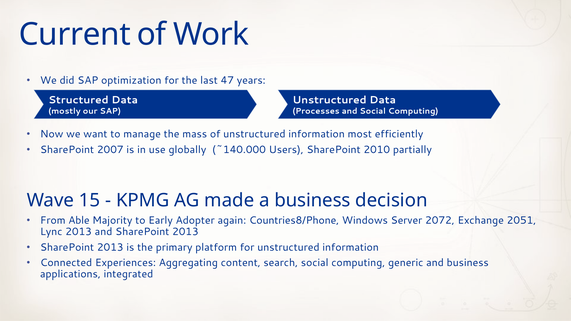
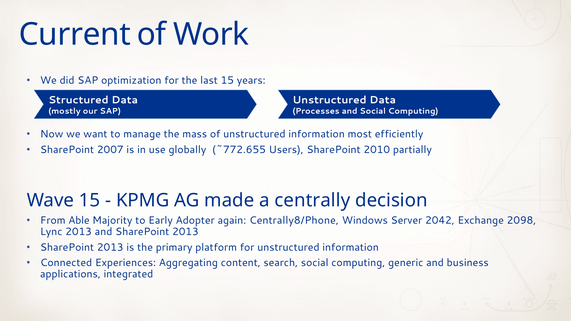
last 47: 47 -> 15 (227, 80)
~140.000: ~140.000 -> ~772.655 (239, 150)
a business: business -> centrally (312, 201)
Countries8/Phone: Countries8/Phone -> Centrally8/Phone (294, 221)
2072: 2072 -> 2042 (440, 221)
2051: 2051 -> 2098 (521, 221)
